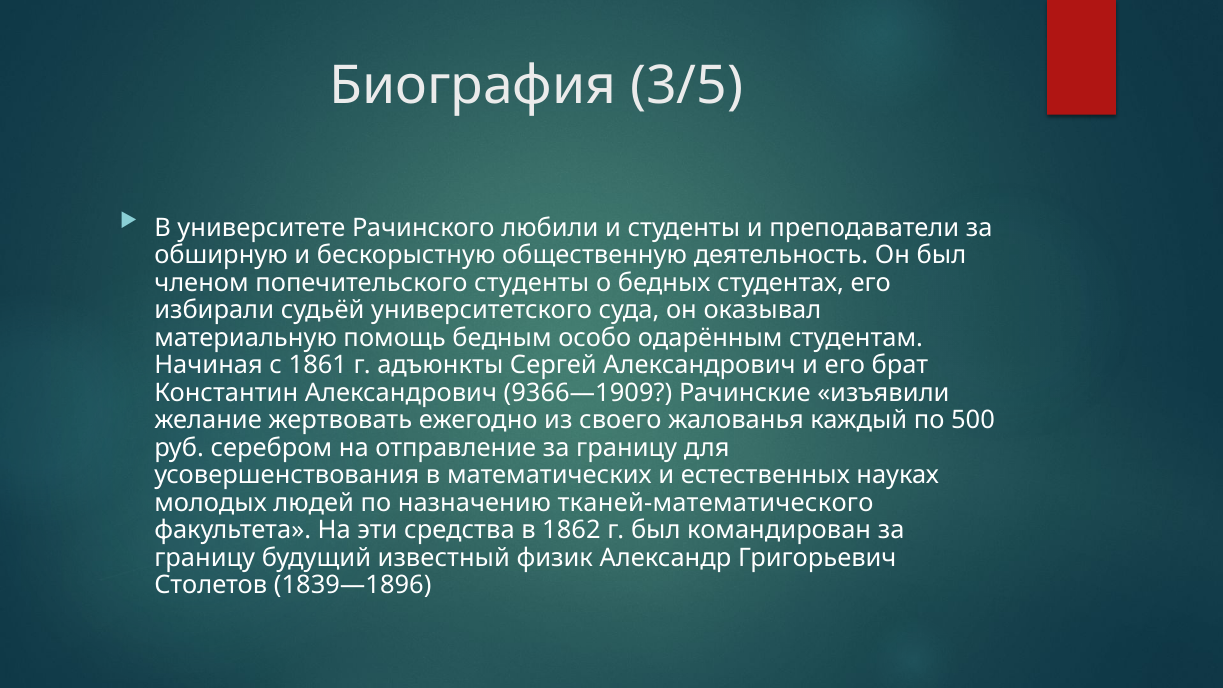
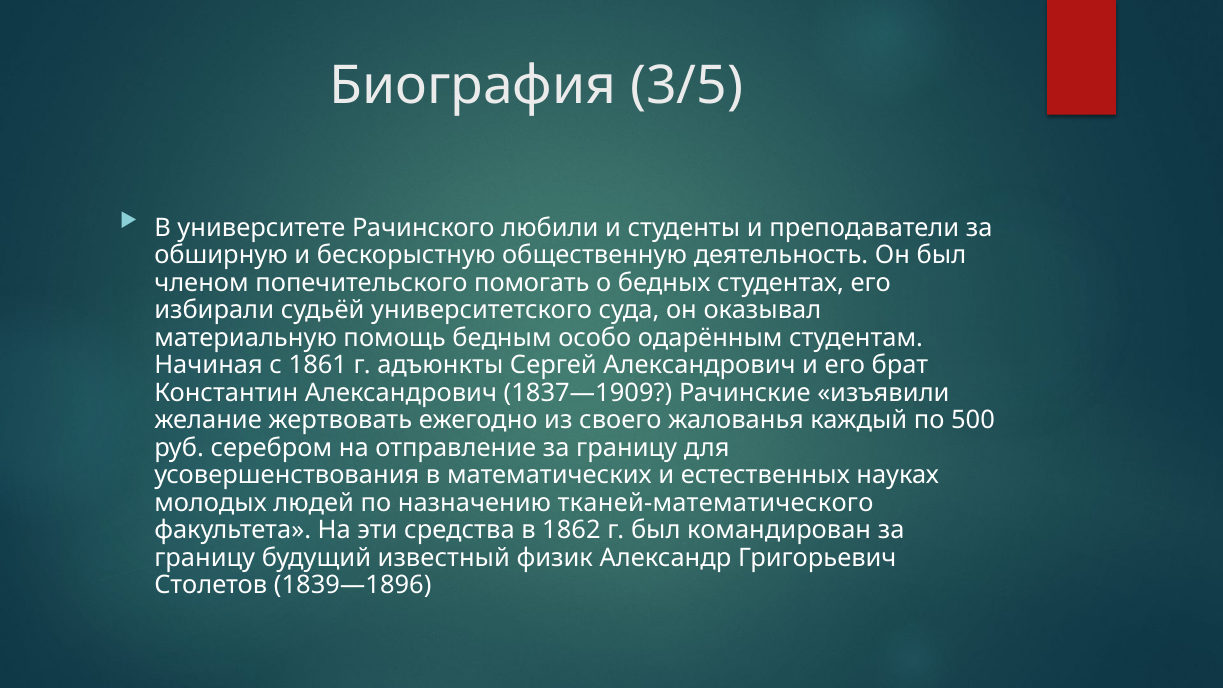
попечительского студенты: студенты -> помогать (532, 283)
9366—1909: 9366—1909 -> 1837—1909 (588, 393)
